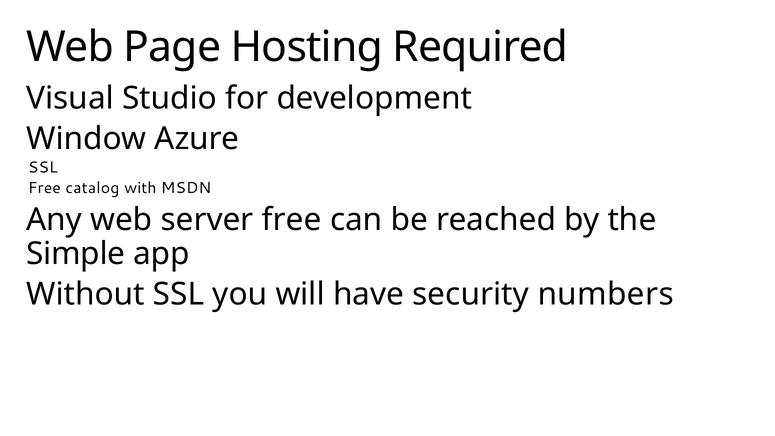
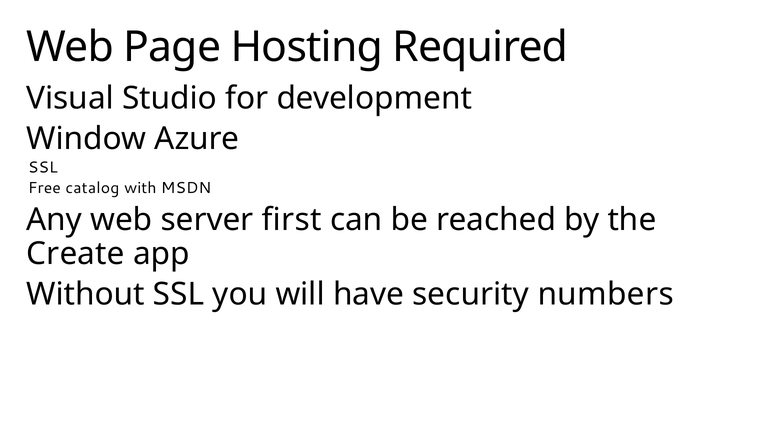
server free: free -> first (292, 220)
Simple: Simple -> Create (75, 254)
